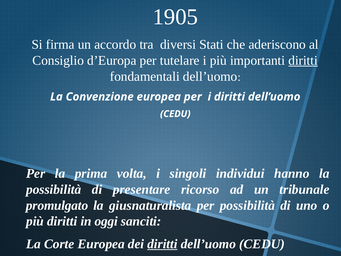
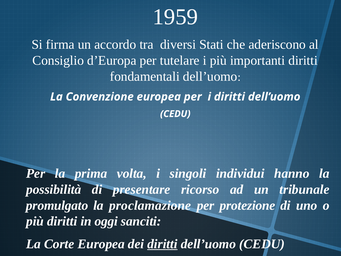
1905: 1905 -> 1959 (175, 17)
diritti underline: present -> none (303, 60)
giusnaturalista: giusnaturalista -> proclamazione (150, 205)
per possibilità: possibilità -> protezione (247, 205)
